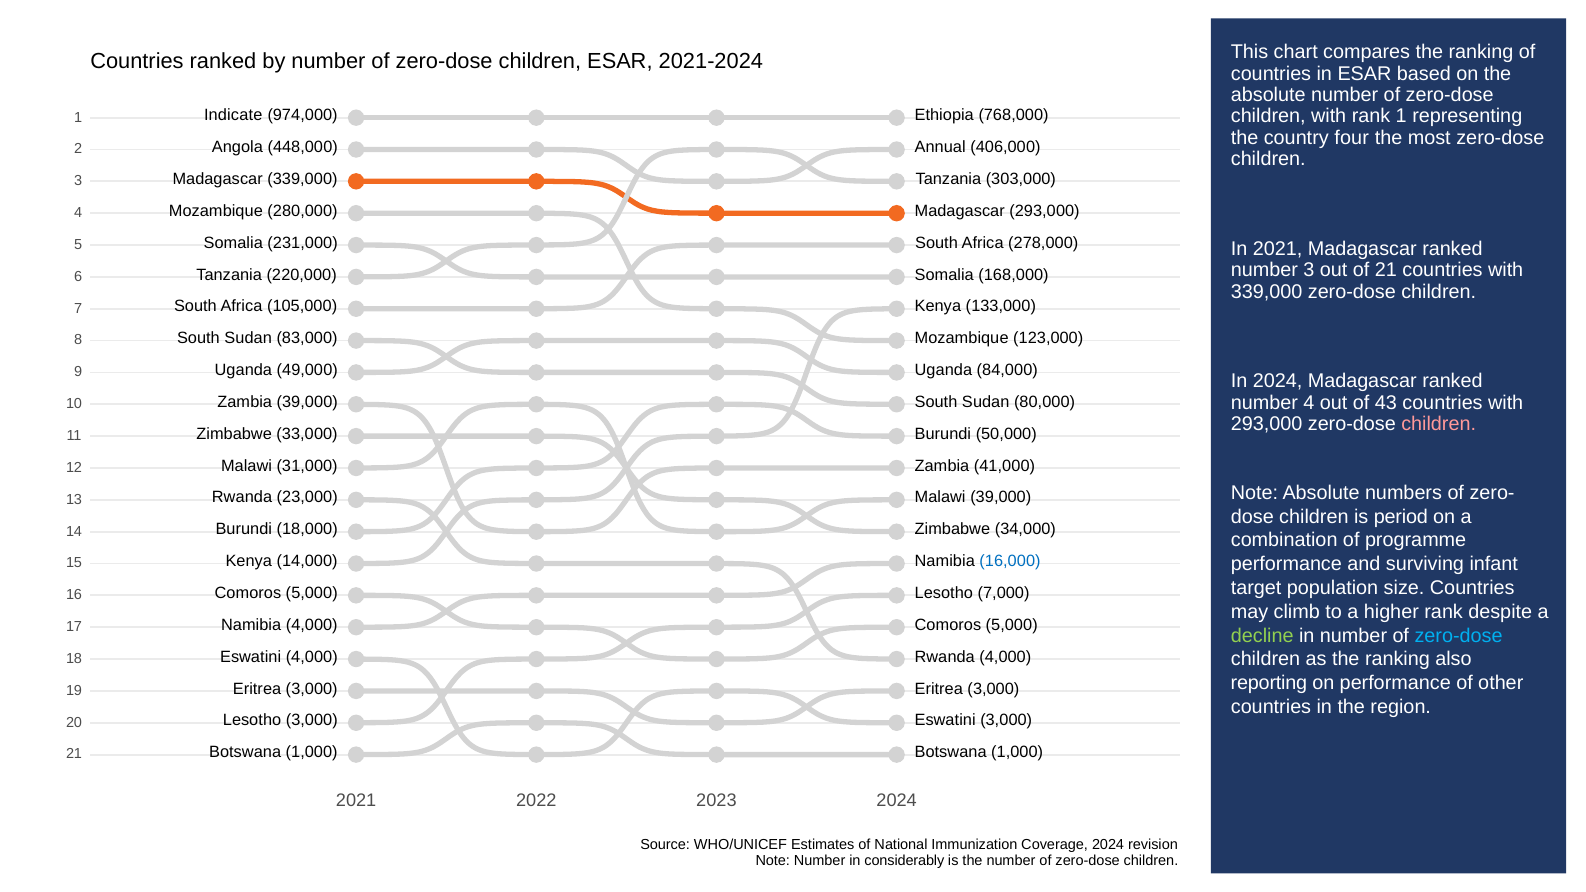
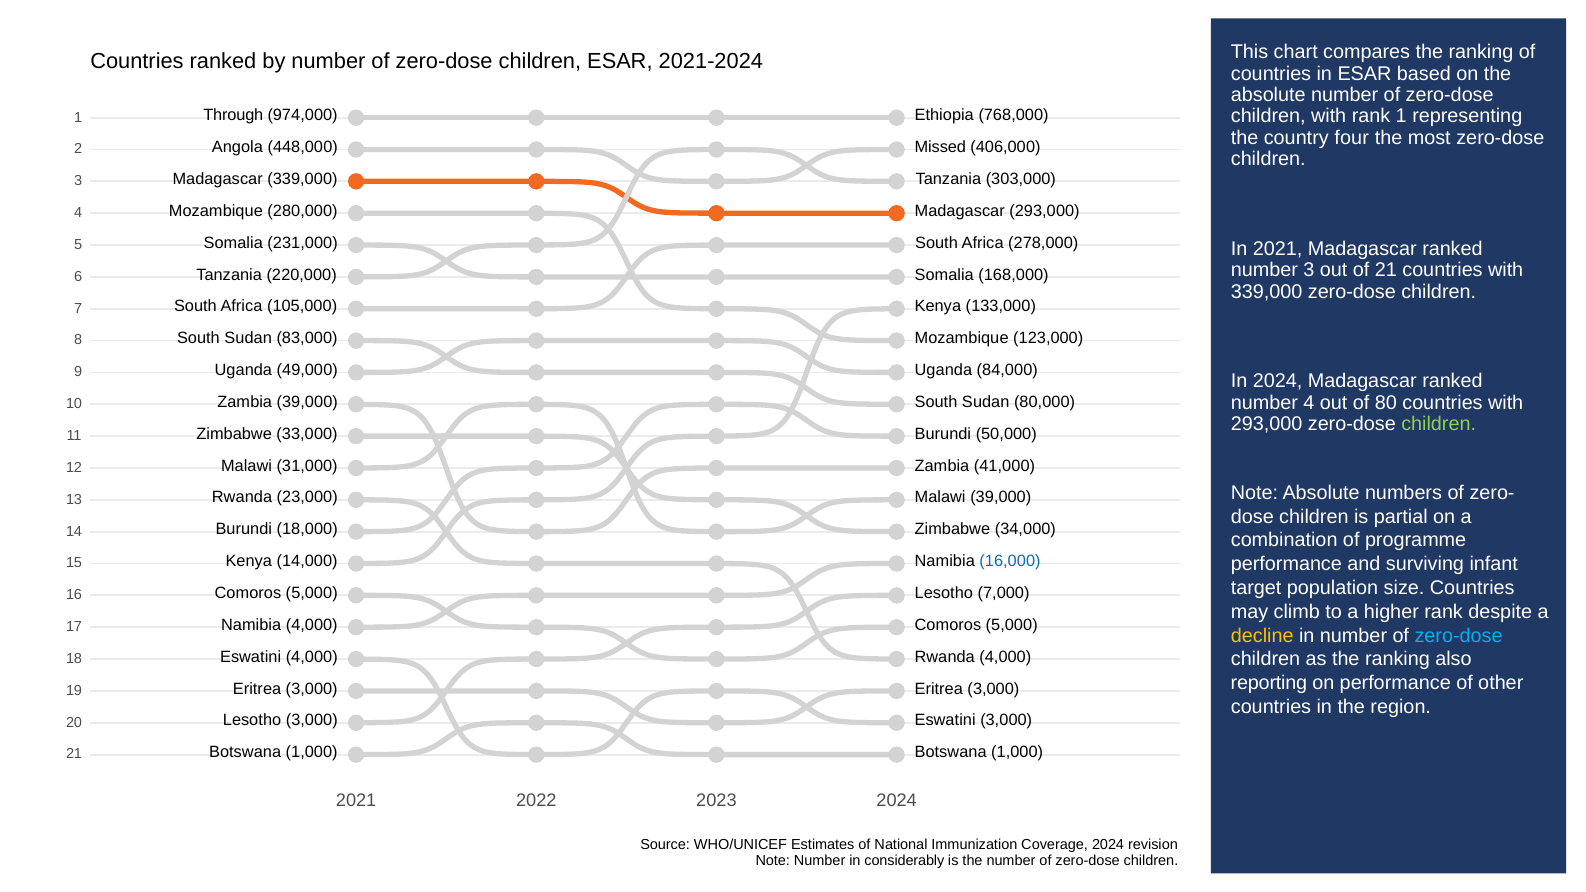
Indicate: Indicate -> Through (233, 115)
Annual: Annual -> Missed (940, 147)
43: 43 -> 80 (1386, 403)
children colour: pink -> light green (1439, 424)
period: period -> partial (1401, 517)
decline colour: light green -> yellow (1262, 636)
